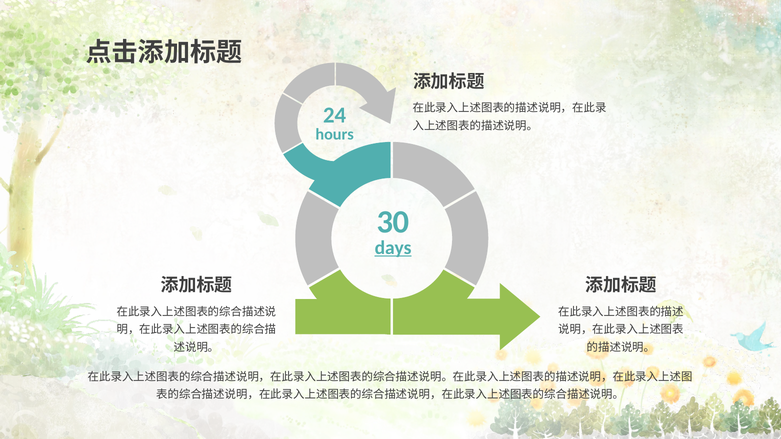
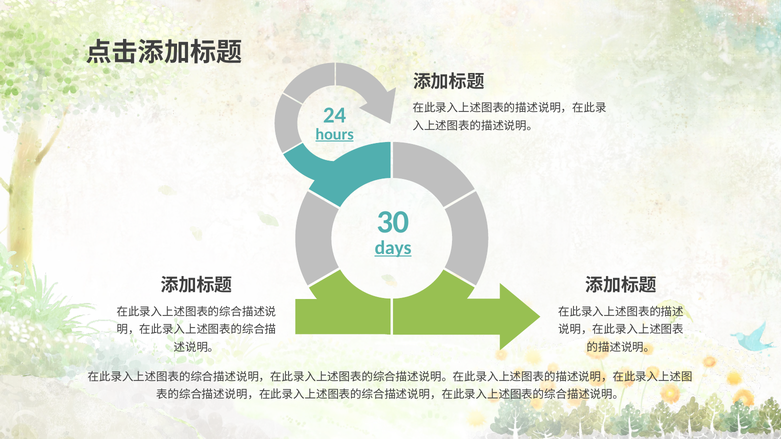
hours underline: none -> present (335, 134)
